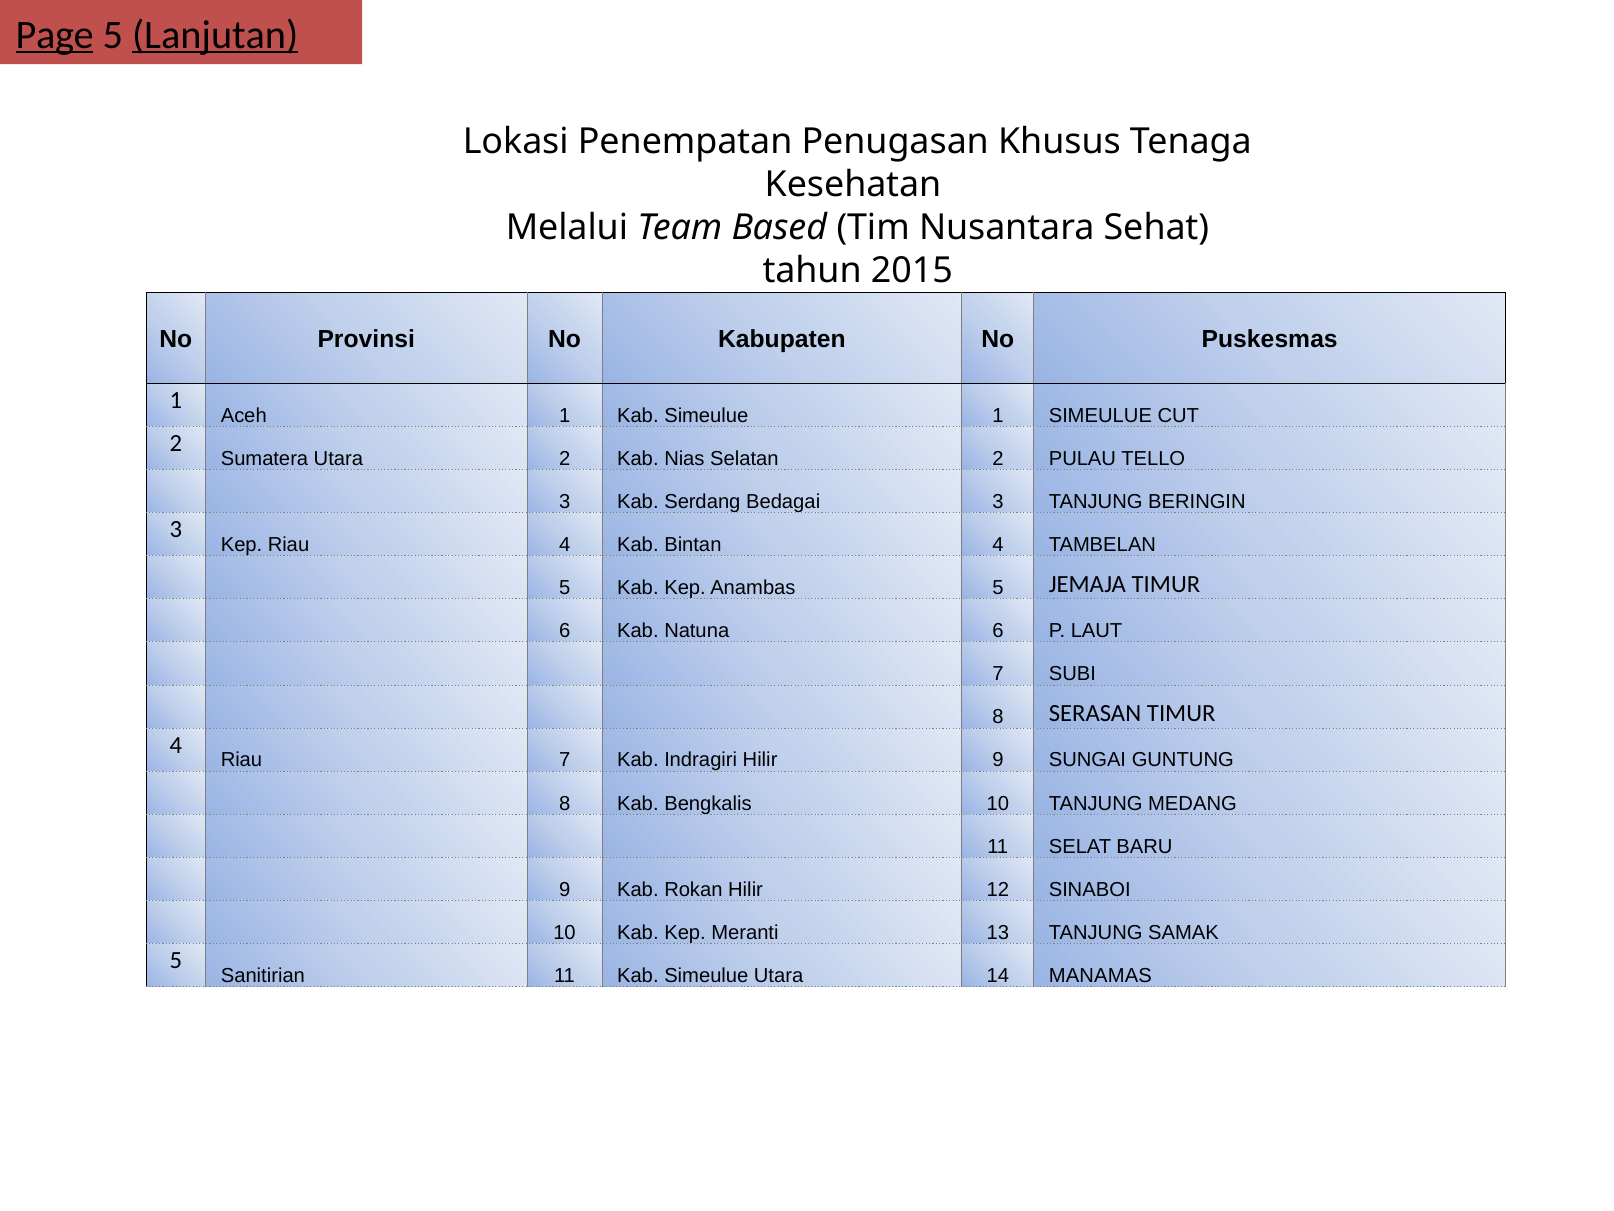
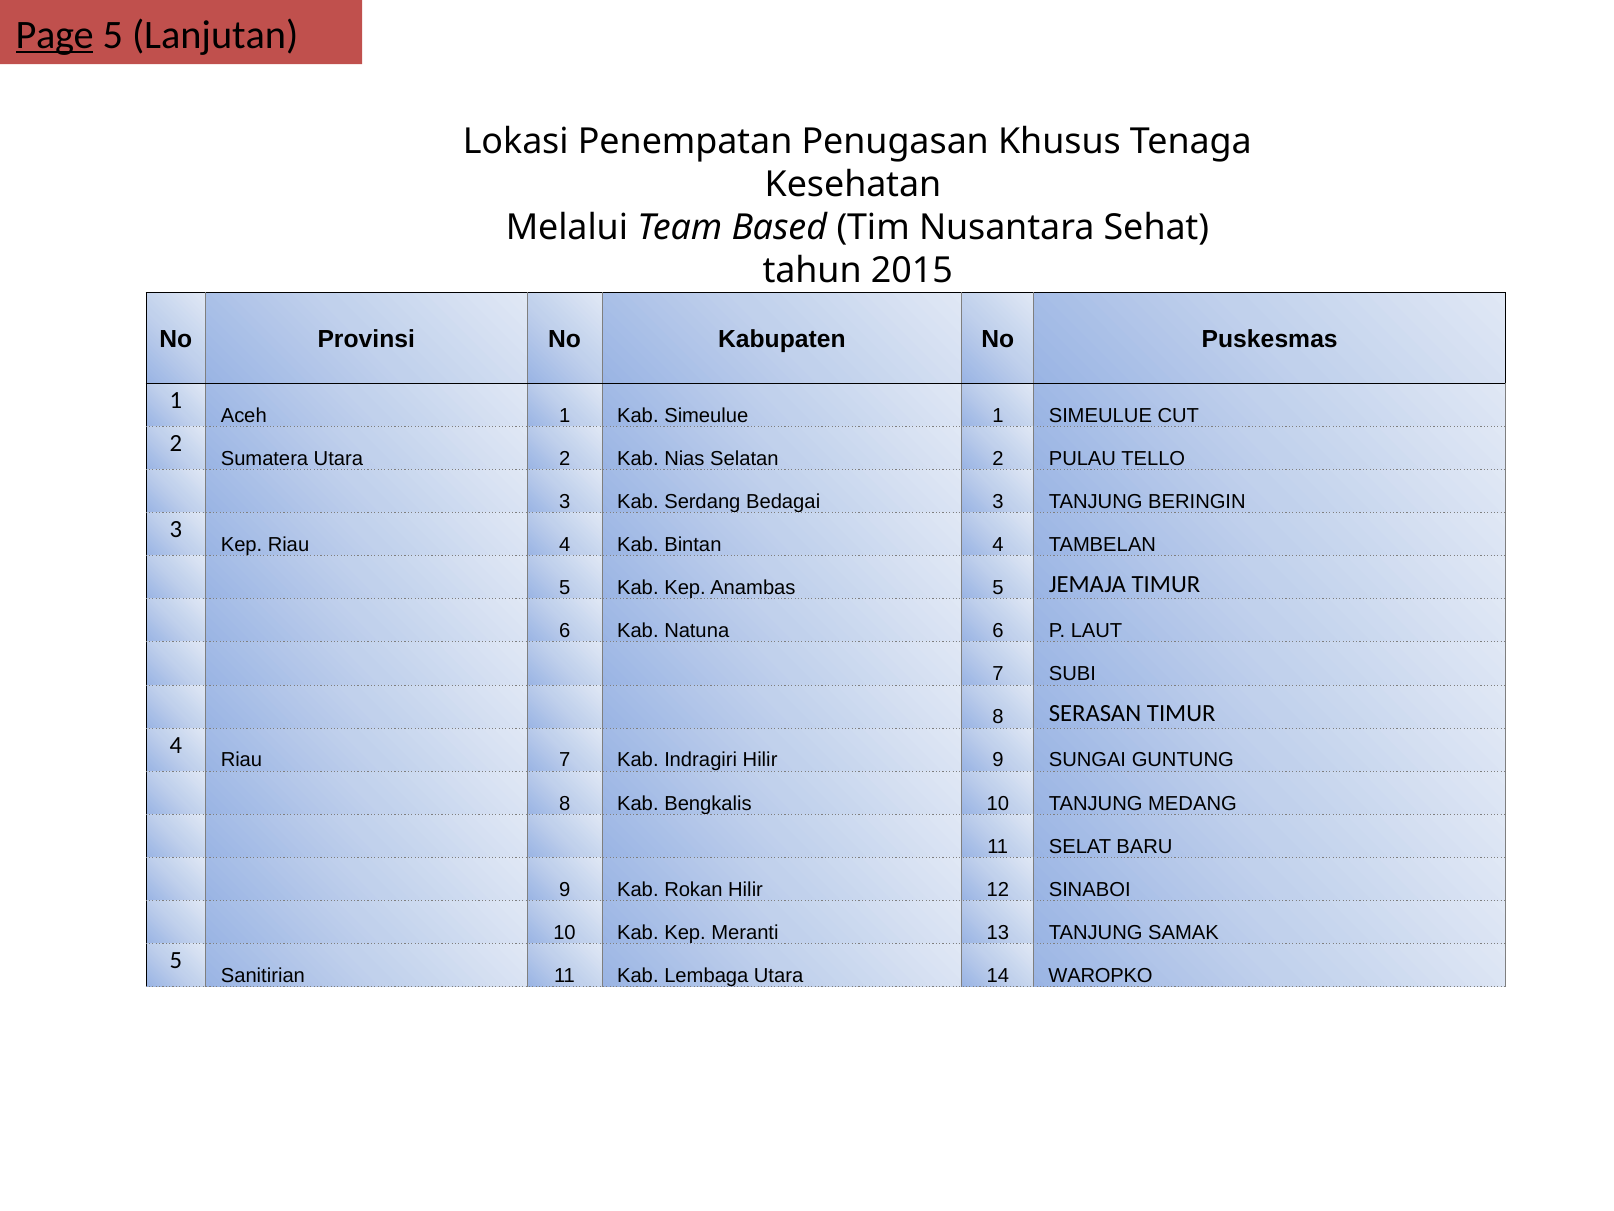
Lanjutan underline: present -> none (215, 35)
11 Kab Simeulue: Simeulue -> Lembaga (706, 975)
MANAMAS: MANAMAS -> WAROPKO (1101, 975)
